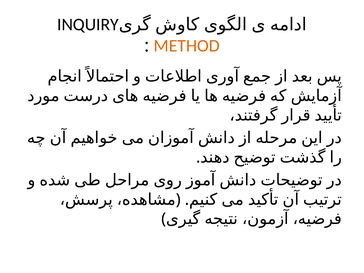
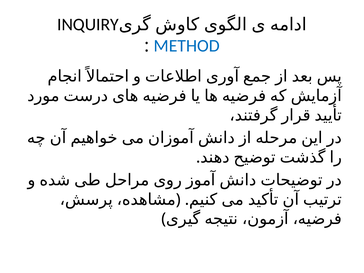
METHOD colour: orange -> blue (187, 46)
